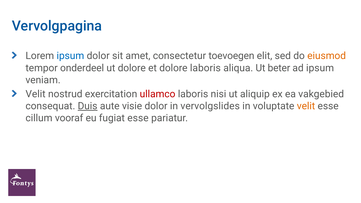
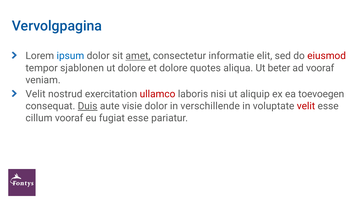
amet underline: none -> present (138, 56)
toevoegen: toevoegen -> informatie (231, 56)
eiusmod colour: orange -> red (327, 56)
onderdeel: onderdeel -> sjablonen (82, 68)
dolore laboris: laboris -> quotes (205, 68)
ad ipsum: ipsum -> vooraf (320, 68)
vakgebied: vakgebied -> toevoegen (321, 94)
vervolgslides: vervolgslides -> verschillende (210, 106)
velit colour: orange -> red (306, 106)
